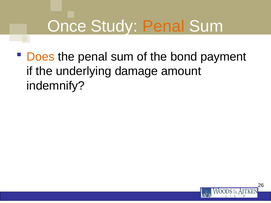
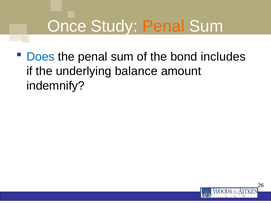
Does colour: orange -> blue (40, 57)
payment: payment -> includes (223, 57)
damage: damage -> balance (136, 71)
